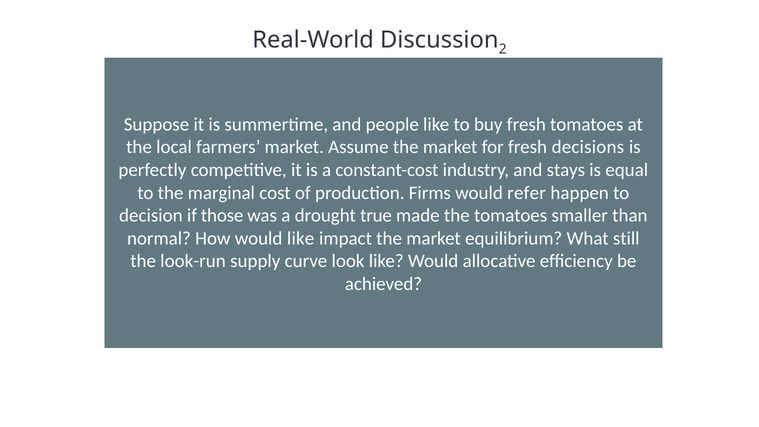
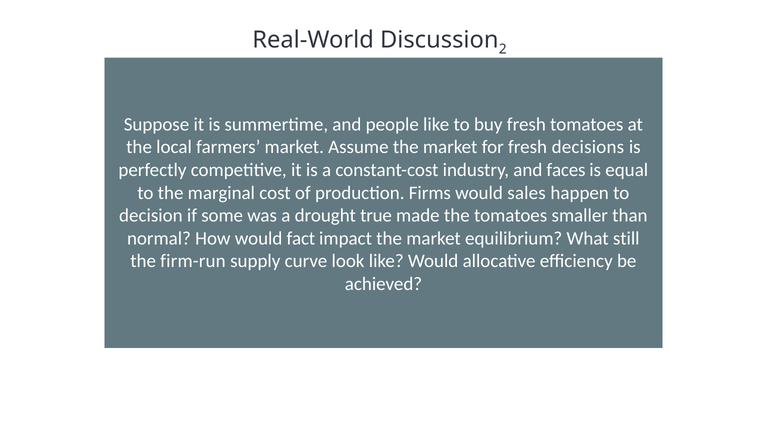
stays: stays -> faces (566, 170)
refer: refer -> sales (527, 193)
those: those -> some (222, 216)
would like: like -> fact (301, 238)
look-run: look-run -> firm-run (193, 261)
